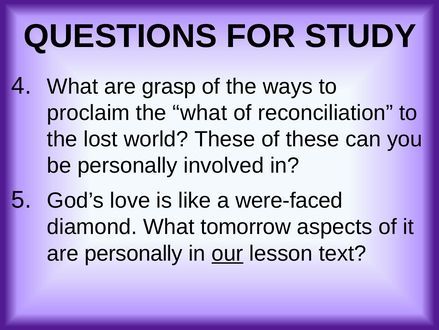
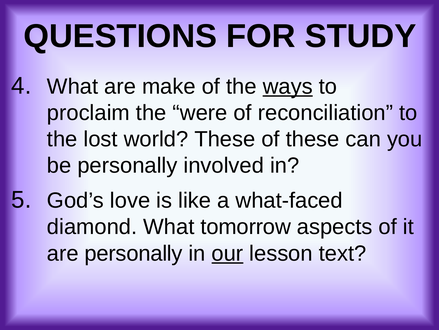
grasp: grasp -> make (169, 86)
ways underline: none -> present (288, 86)
the what: what -> were (200, 113)
were-faced: were-faced -> what-faced (289, 200)
